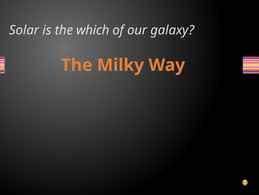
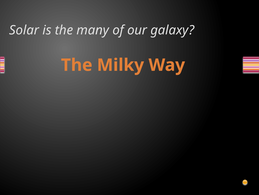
which: which -> many (93, 30)
